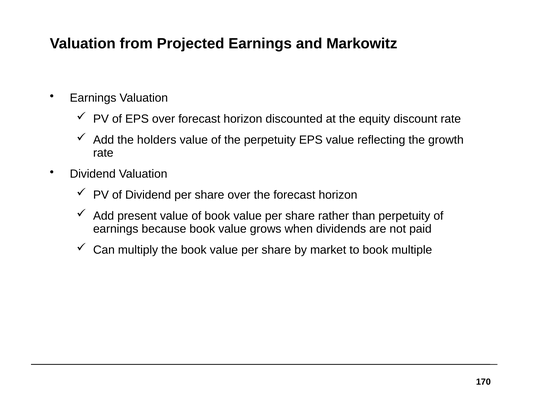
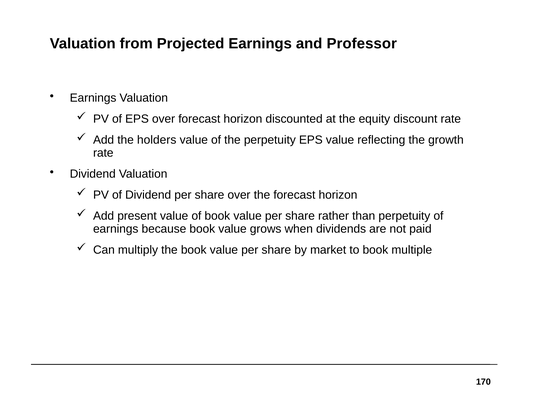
Markowitz: Markowitz -> Professor (362, 44)
